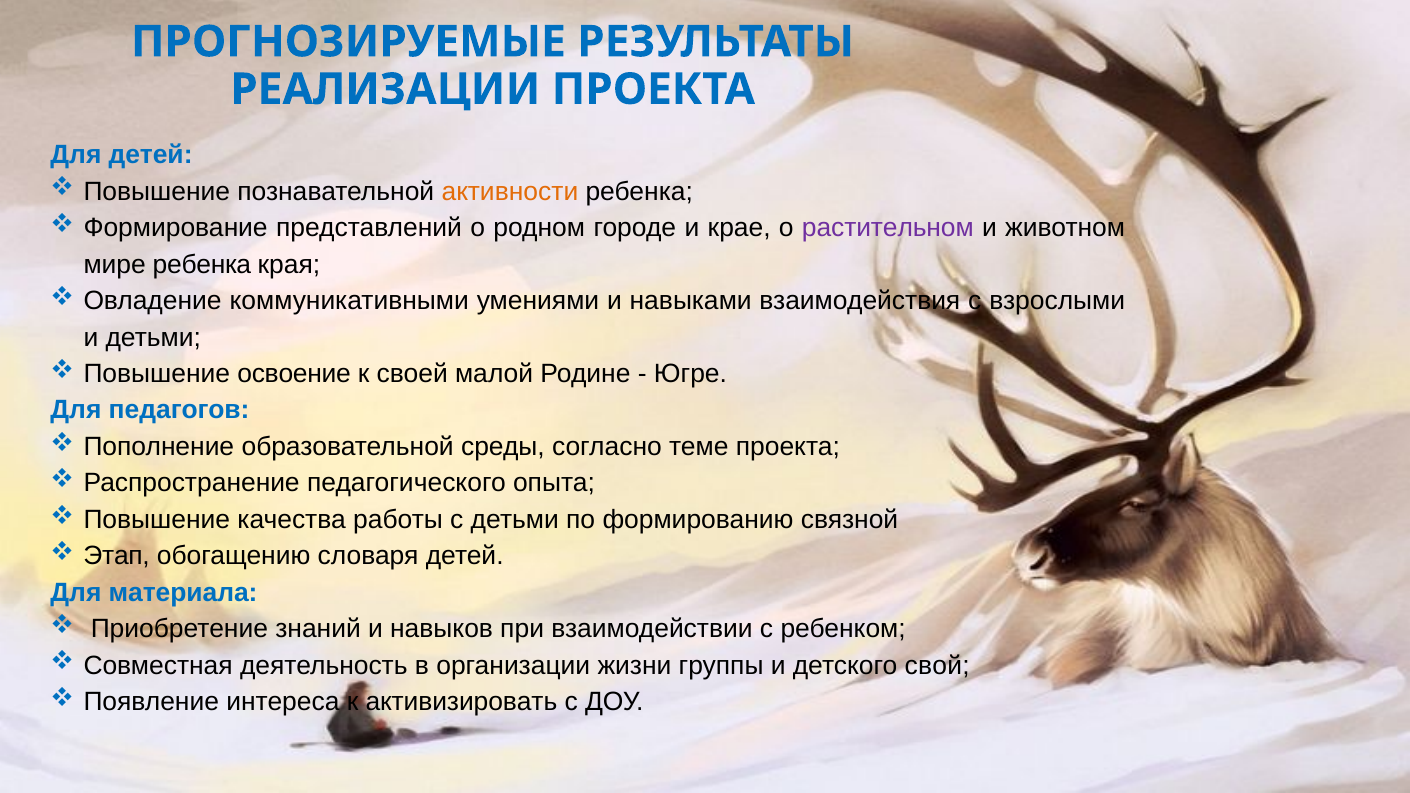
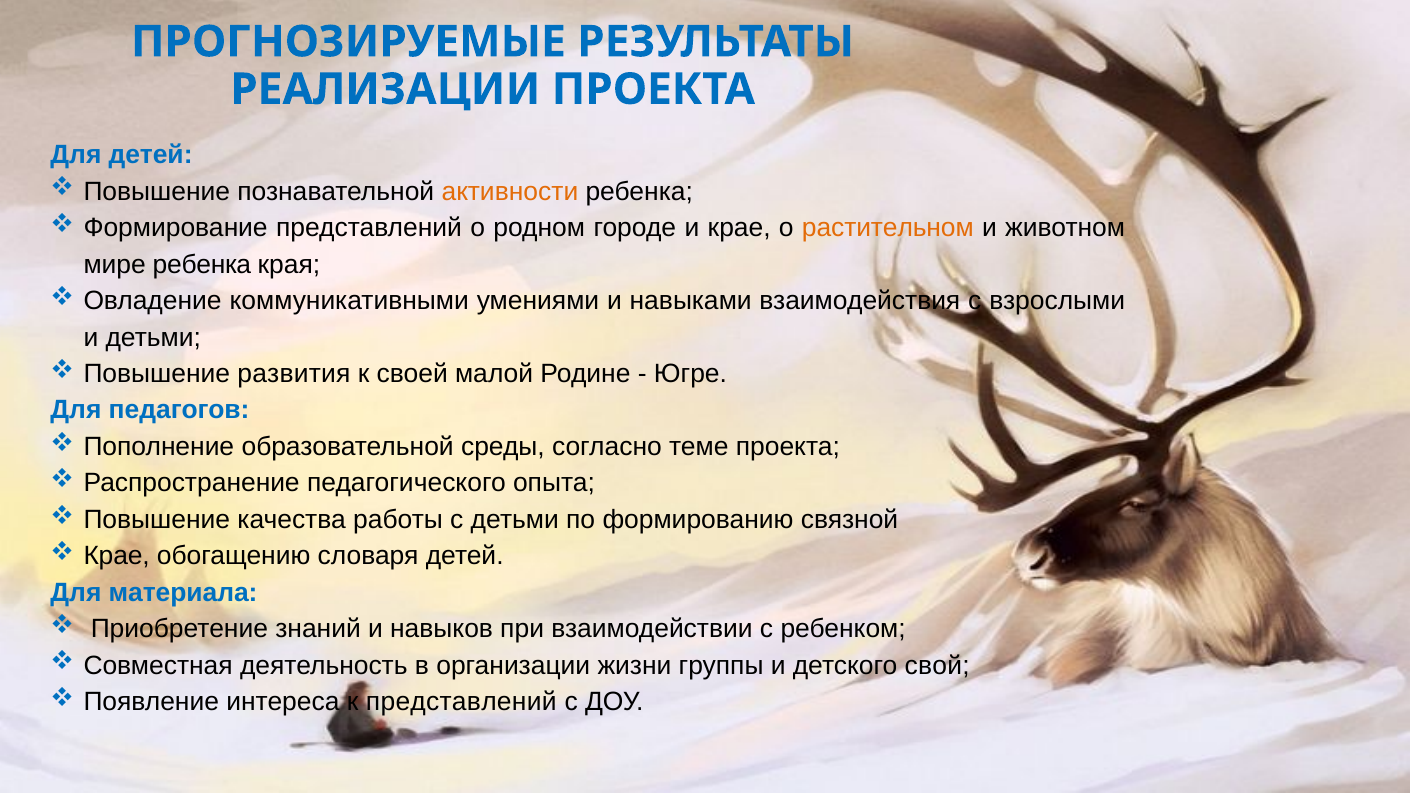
растительном colour: purple -> orange (888, 228)
освоение: освоение -> развития (294, 374)
Этап: Этап -> Крае (117, 556)
к активизировать: активизировать -> представлений (461, 702)
